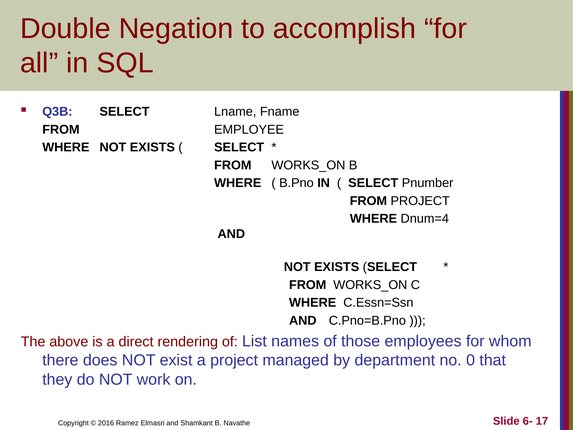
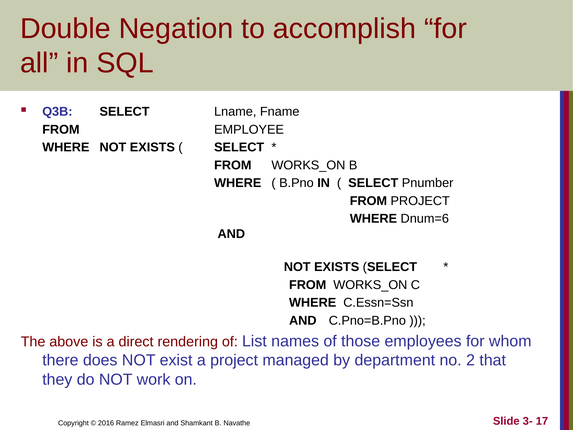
Dnum=4: Dnum=4 -> Dnum=6 (425, 219)
0: 0 -> 2 (471, 360)
6-: 6- -> 3- (528, 421)
